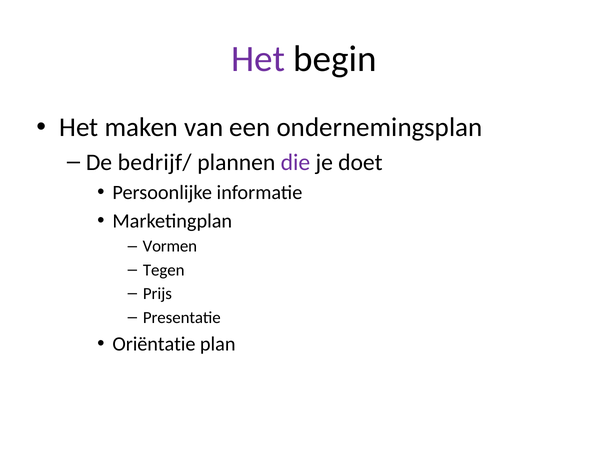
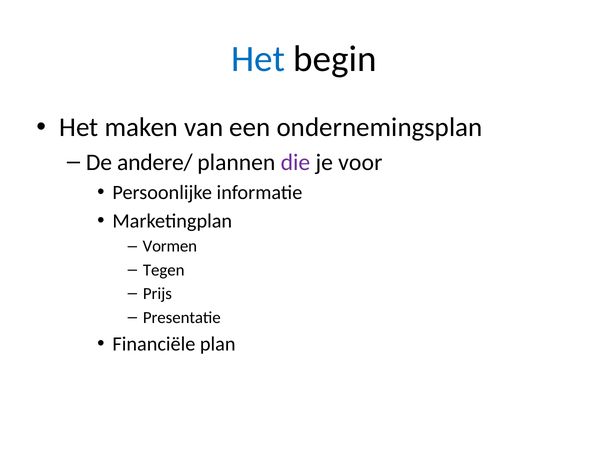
Het colour: purple -> blue (258, 59)
bedrijf/: bedrijf/ -> andere/ (155, 162)
doet: doet -> voor (360, 162)
Oriëntatie: Oriëntatie -> Financiële (154, 344)
